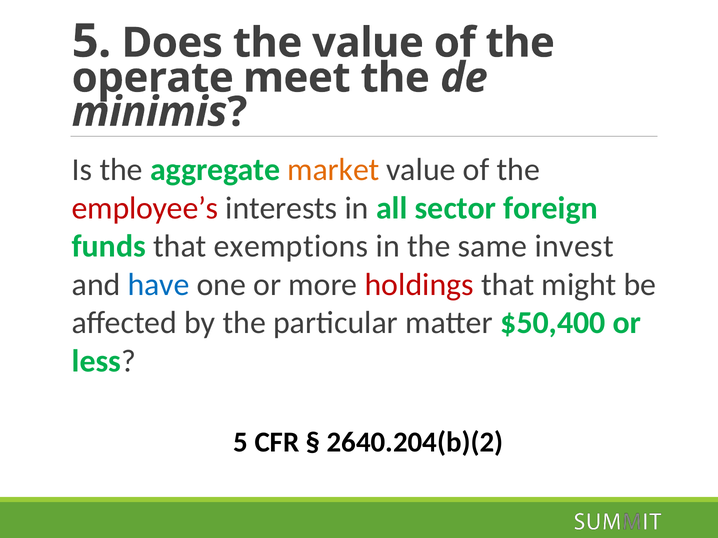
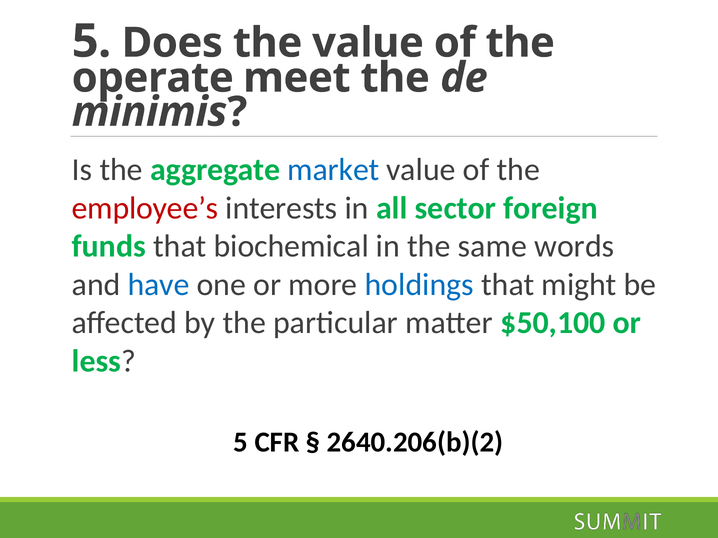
market colour: orange -> blue (333, 170)
exemptions: exemptions -> biochemical (291, 247)
invest: invest -> words (574, 247)
holdings colour: red -> blue (419, 285)
$50,400: $50,400 -> $50,100 (553, 323)
2640.204(b)(2: 2640.204(b)(2 -> 2640.206(b)(2 (415, 443)
